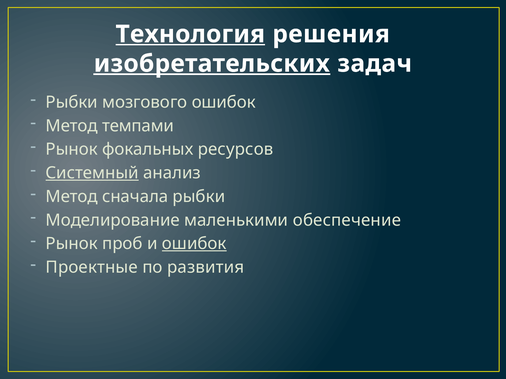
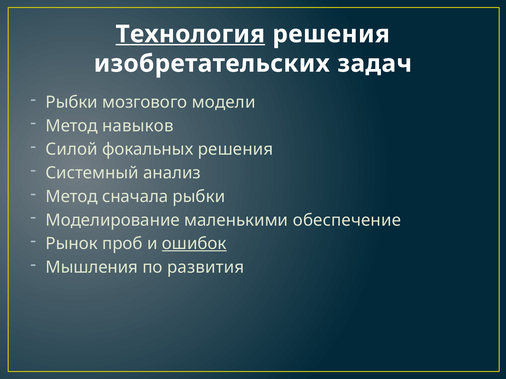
изобретательских underline: present -> none (212, 64)
мозгового ошибок: ошибок -> модели (224, 102)
темпами: темпами -> навыков (138, 126)
Рынок: Рынок -> Силой (72, 150)
фокальных ресурсов: ресурсов -> решения (236, 150)
Системный underline: present -> none (92, 173)
Проектные: Проектные -> Мышления (92, 268)
